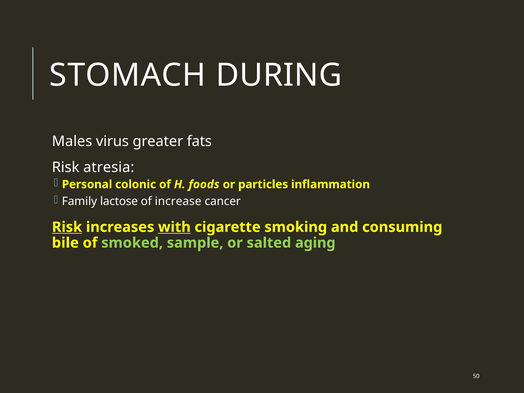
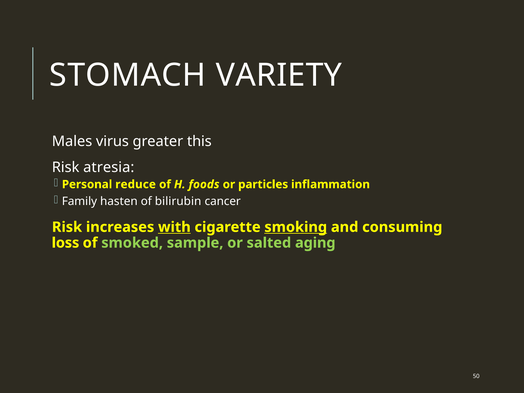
DURING: DURING -> VARIETY (279, 75)
fats: fats -> this (199, 141)
colonic: colonic -> reduce (136, 184)
lactose: lactose -> hasten (119, 201)
increase: increase -> bilirubin (178, 201)
Risk underline: present -> none (67, 227)
smoking underline: none -> present (296, 227)
bile: bile -> loss (65, 243)
